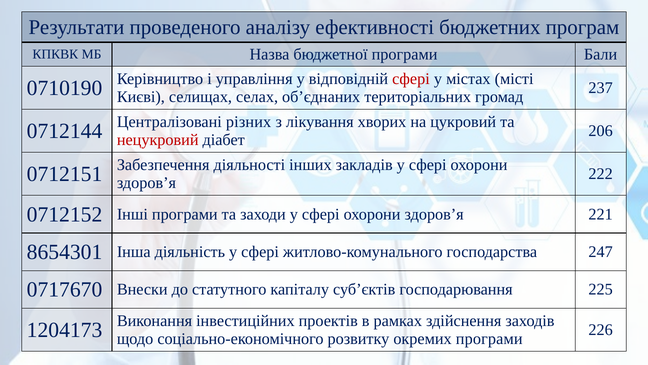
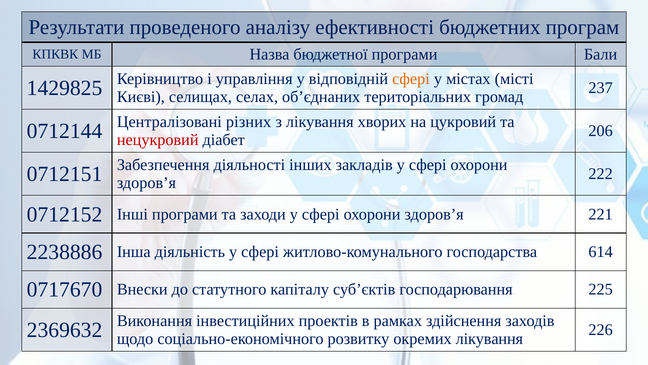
0710190: 0710190 -> 1429825 (65, 88)
сфері colour: red -> orange (411, 79)
8654301: 8654301 -> 2238886 (65, 252)
247: 247 -> 614 (601, 252)
1204173: 1204173 -> 2369632 (65, 329)
окремих програми: програми -> лікування (489, 338)
